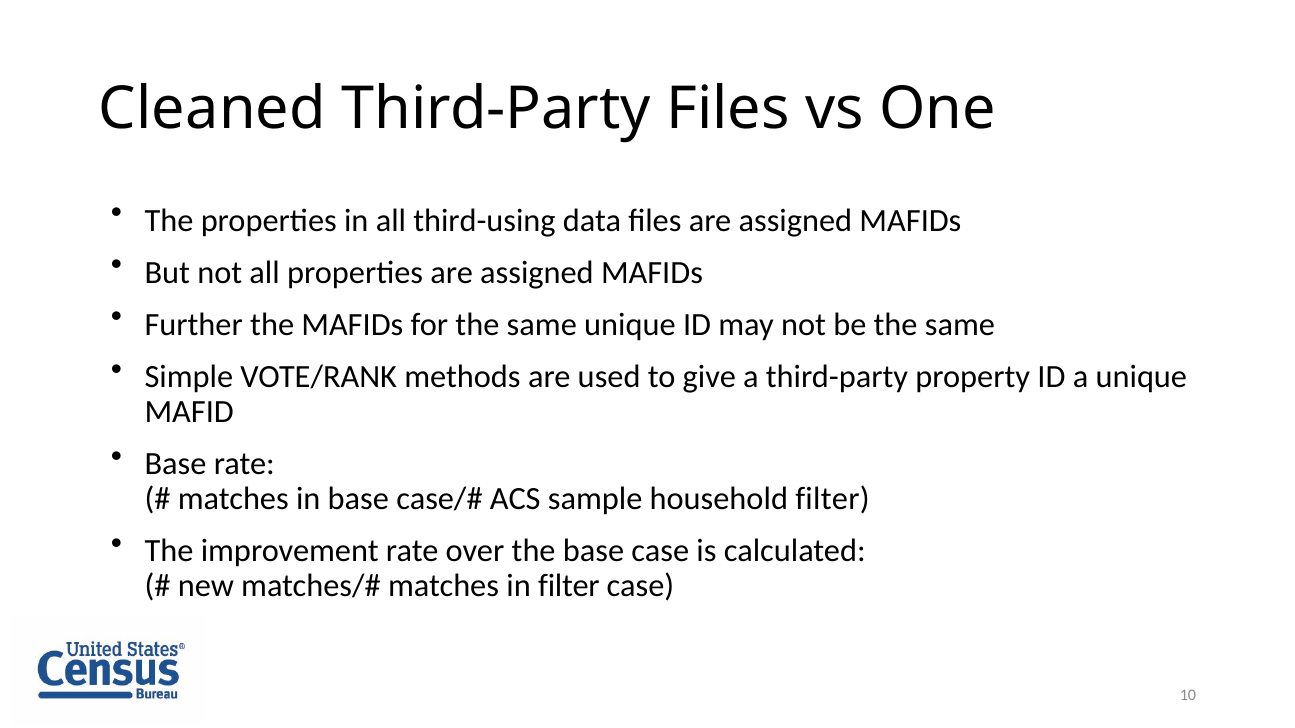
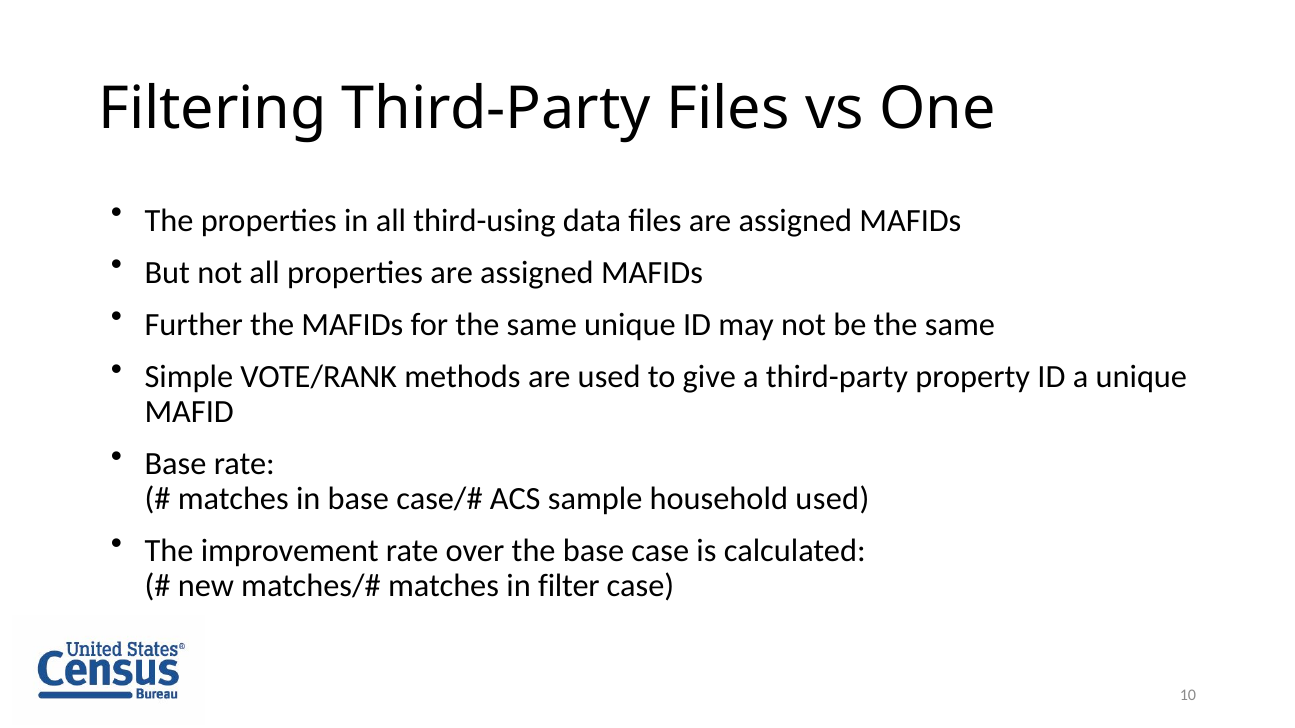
Cleaned: Cleaned -> Filtering (213, 109)
household filter: filter -> used (832, 499)
